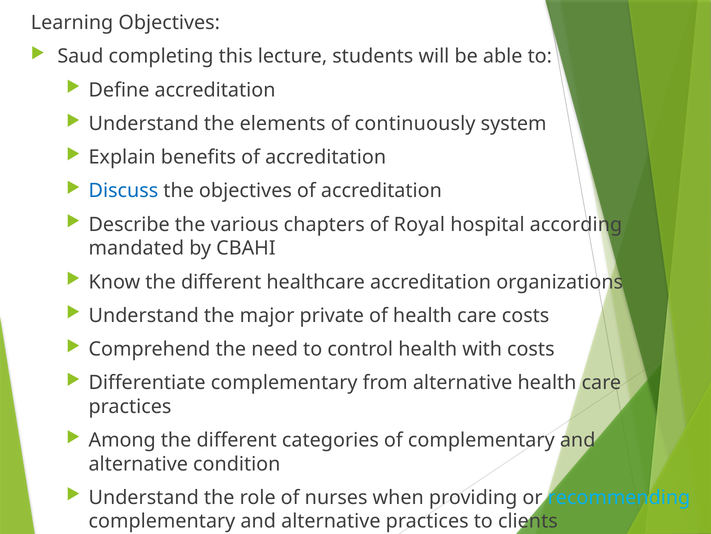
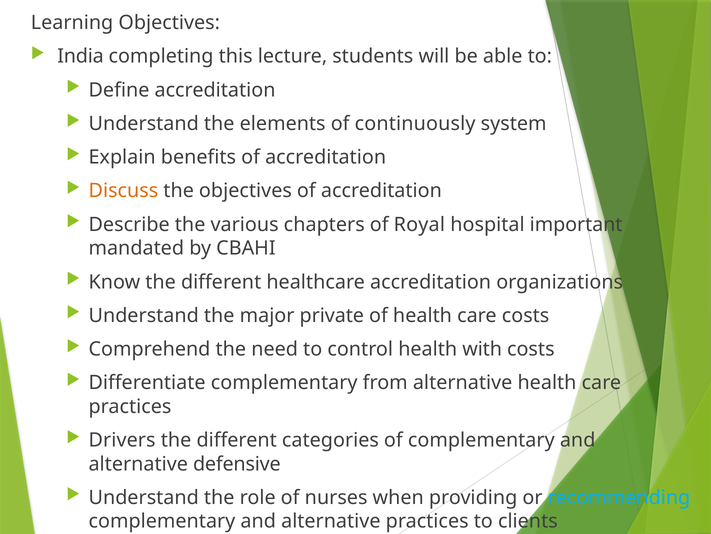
Saud: Saud -> India (81, 56)
Discuss colour: blue -> orange (123, 191)
according: according -> important (576, 224)
Among: Among -> Drivers (122, 440)
condition: condition -> defensive (237, 463)
